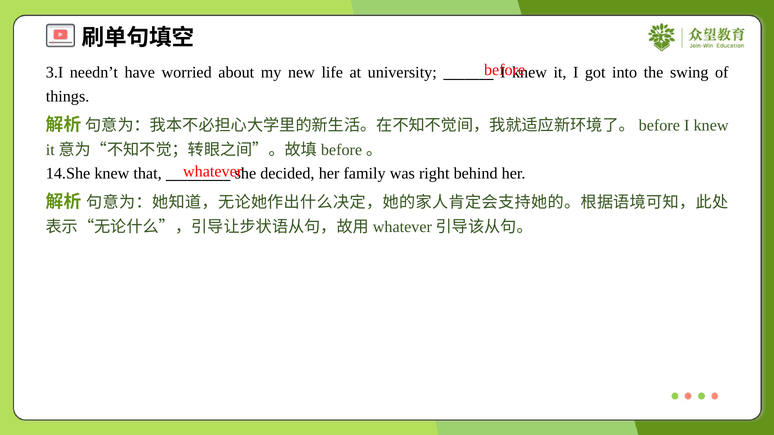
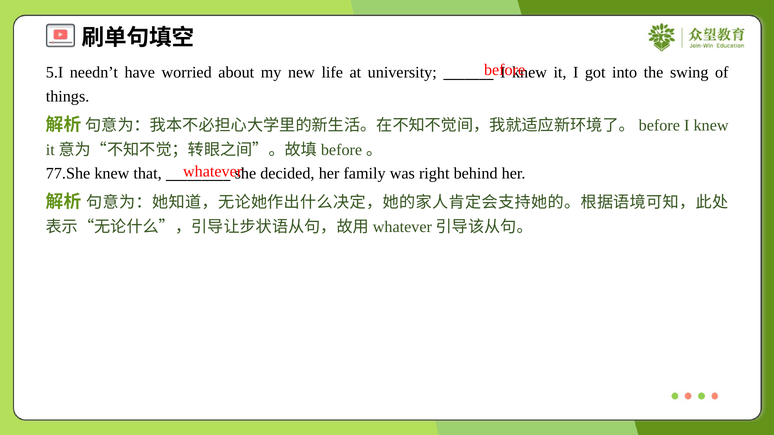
3.I: 3.I -> 5.I (55, 73)
14.She: 14.She -> 77.She (68, 174)
